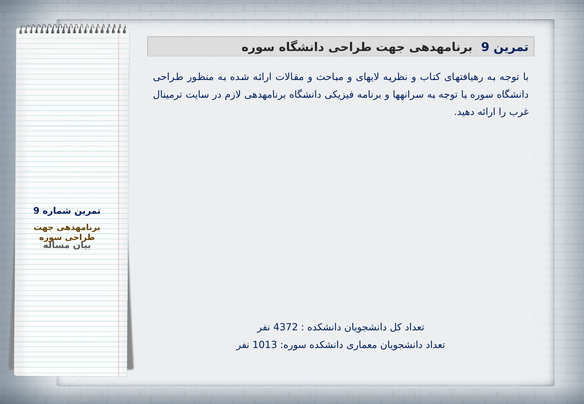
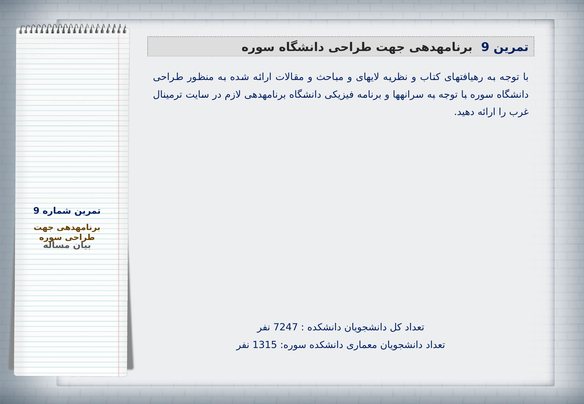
4372: 4372 -> 7247 (286, 328)
1013: 1013 -> 1315 (265, 345)
